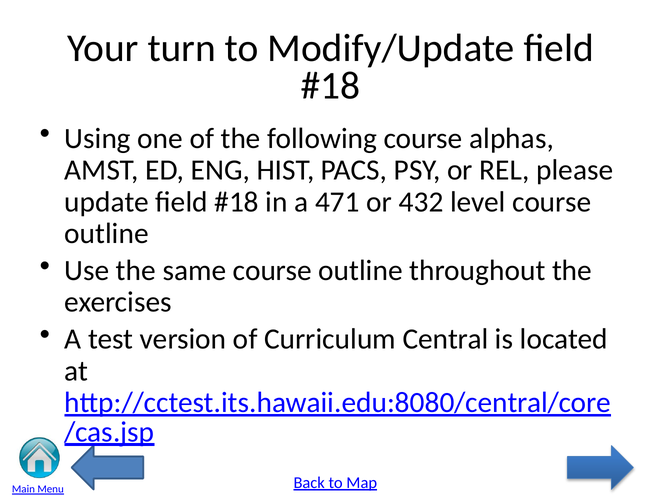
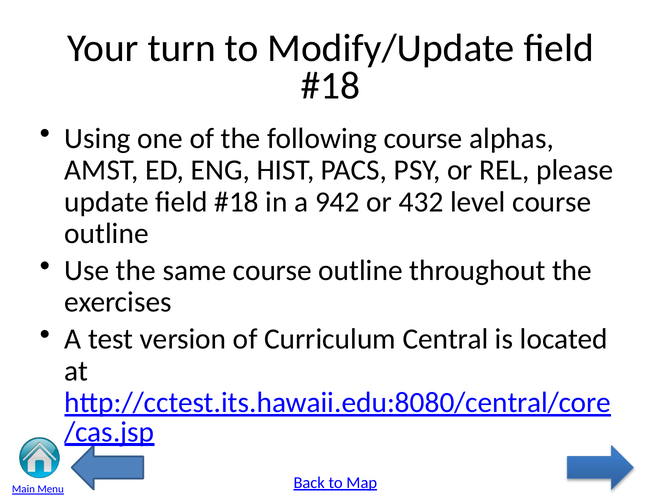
471: 471 -> 942 (337, 202)
